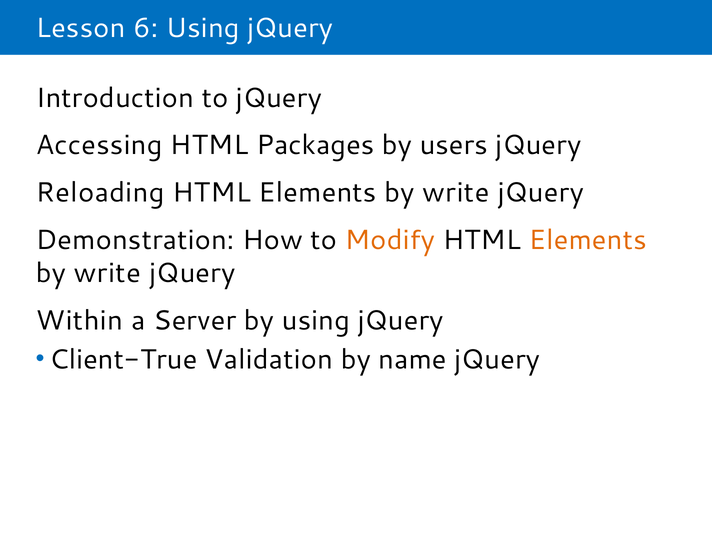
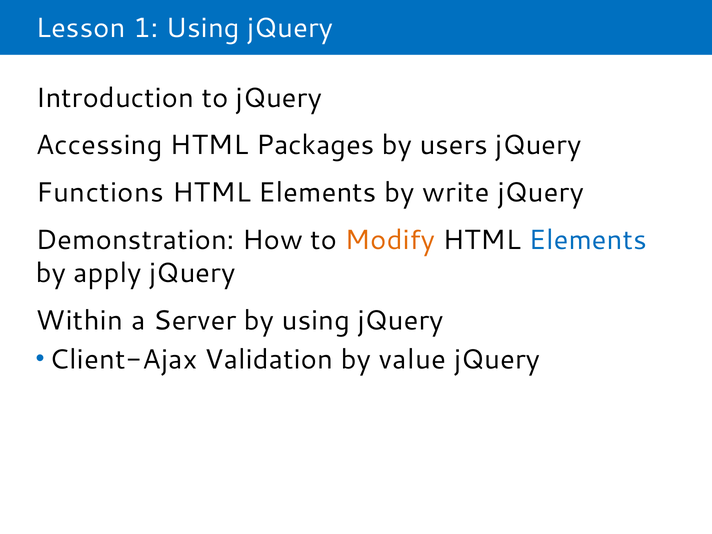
6: 6 -> 1 (146, 28)
Reloading: Reloading -> Functions (100, 193)
Elements colour: orange -> blue (588, 240)
write: write -> apply (108, 273)
Client-True: Client-True -> Client-Ajax (123, 360)
name: name -> value (412, 360)
